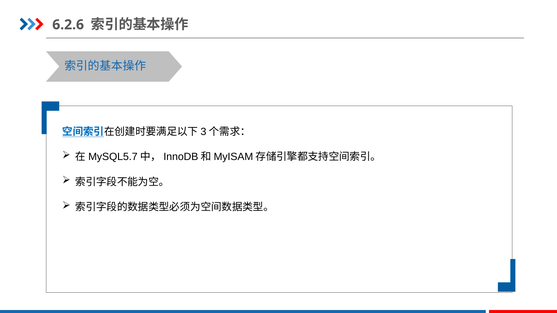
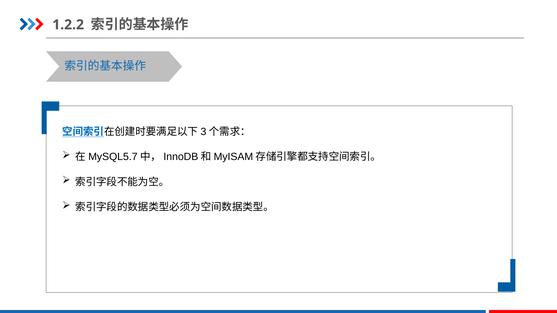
6.2.6: 6.2.6 -> 1.2.2 (68, 25)
